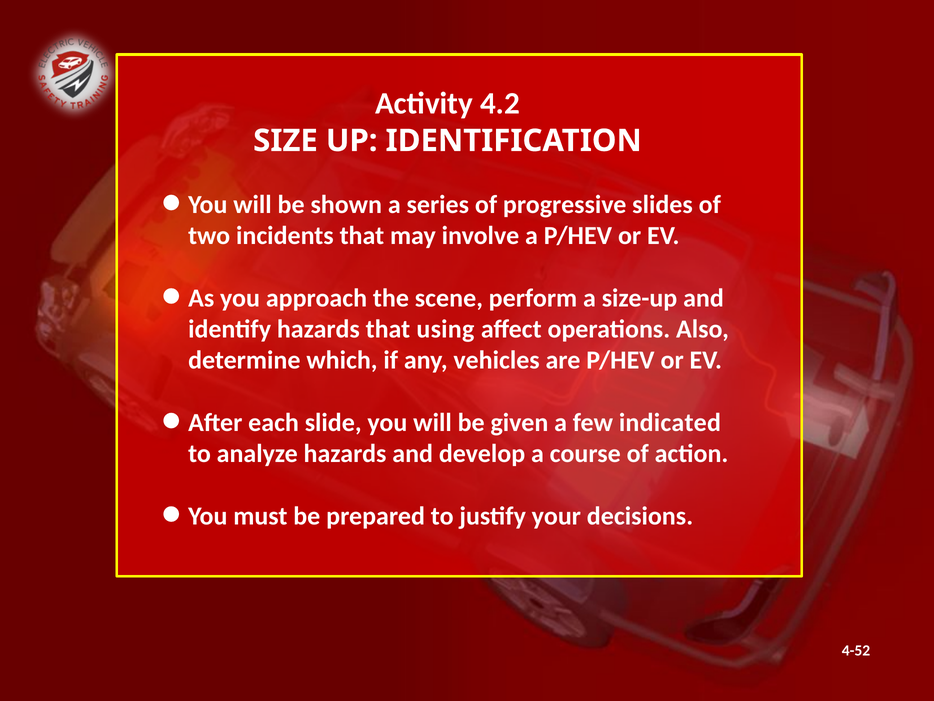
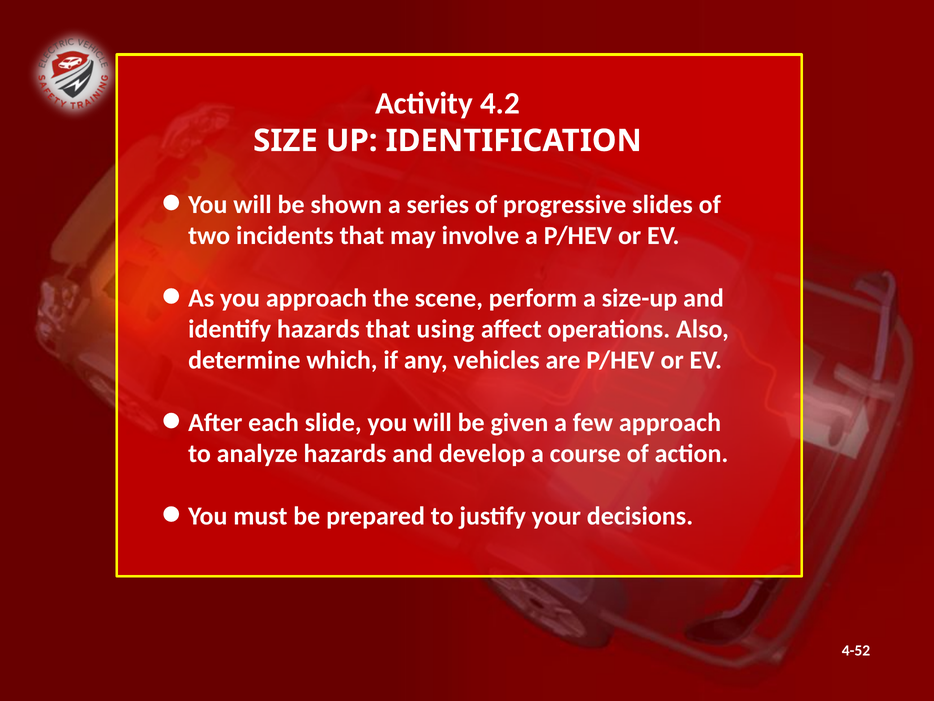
few indicated: indicated -> approach (670, 422)
